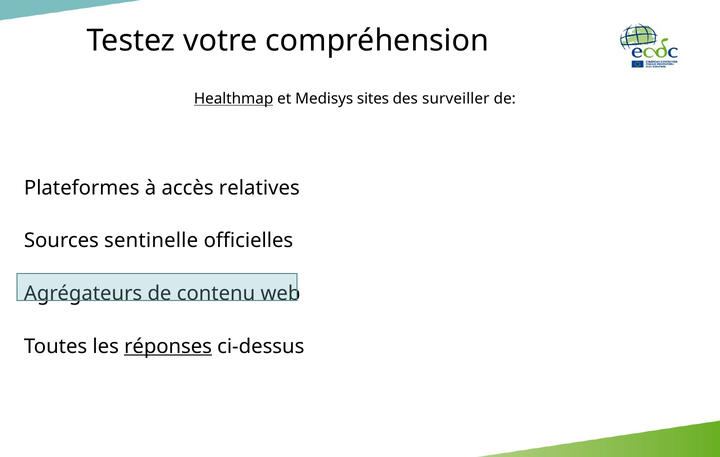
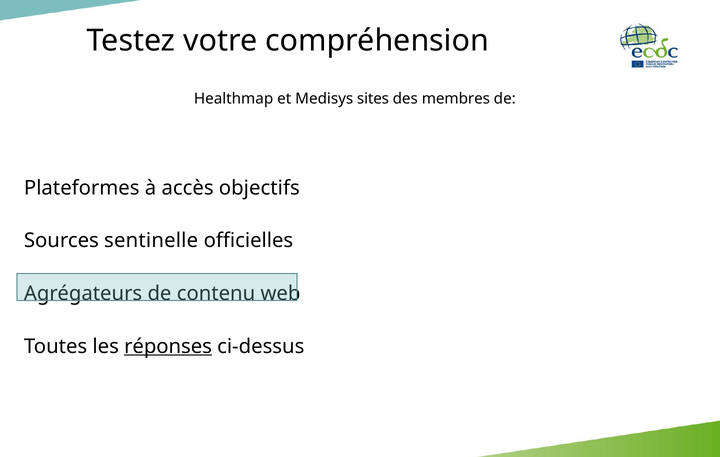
Healthmap underline: present -> none (234, 99)
surveiller: surveiller -> membres (456, 99)
relatives: relatives -> objectifs (259, 188)
